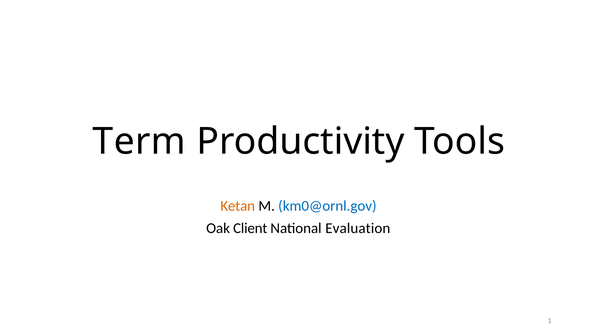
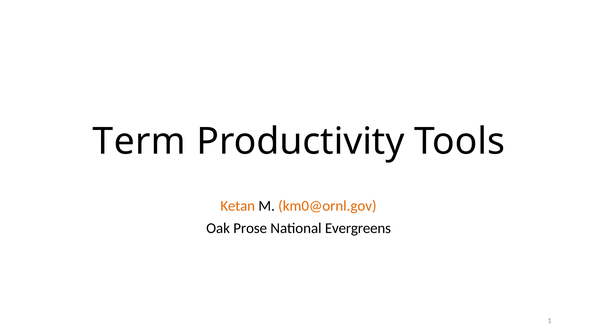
km0@ornl.gov colour: blue -> orange (327, 206)
Client: Client -> Prose (250, 228)
Evaluation: Evaluation -> Evergreens (358, 228)
